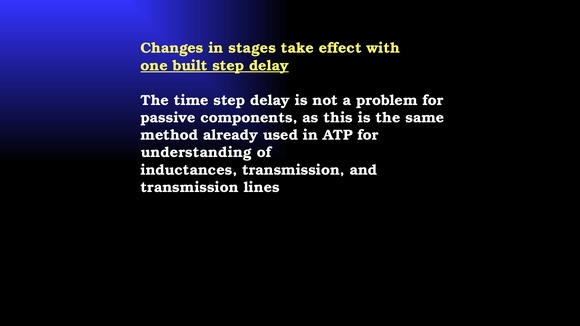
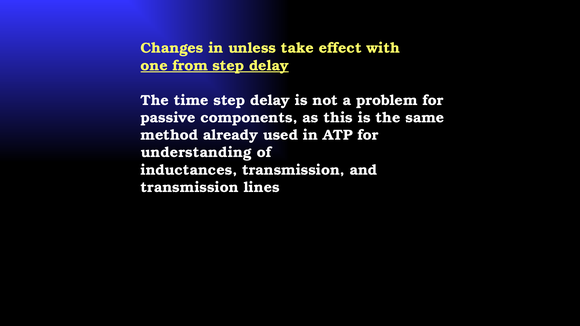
stages: stages -> unless (252, 48)
built: built -> from (190, 66)
